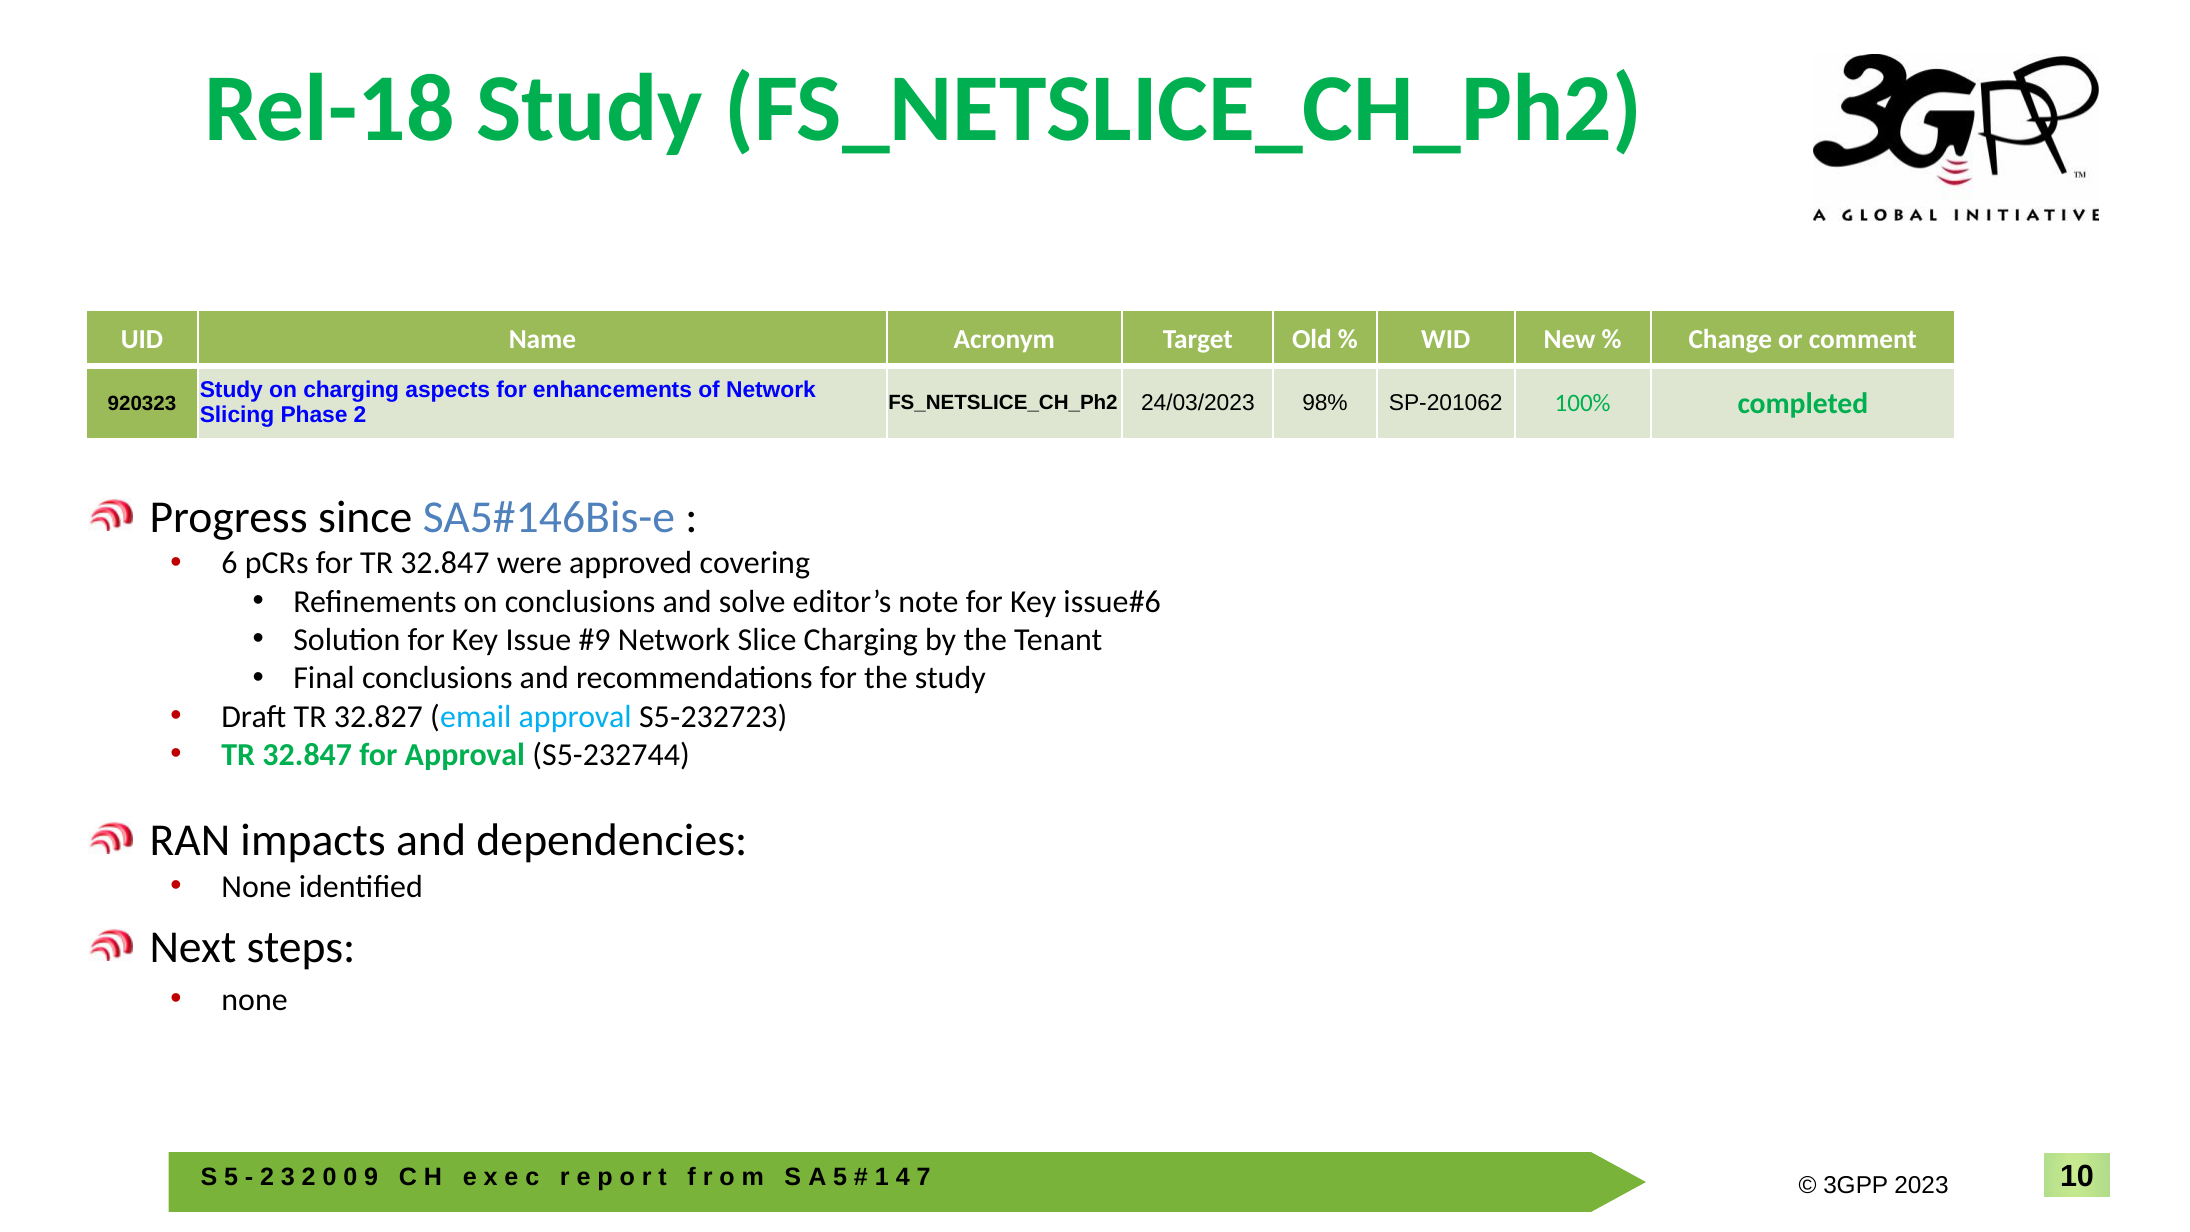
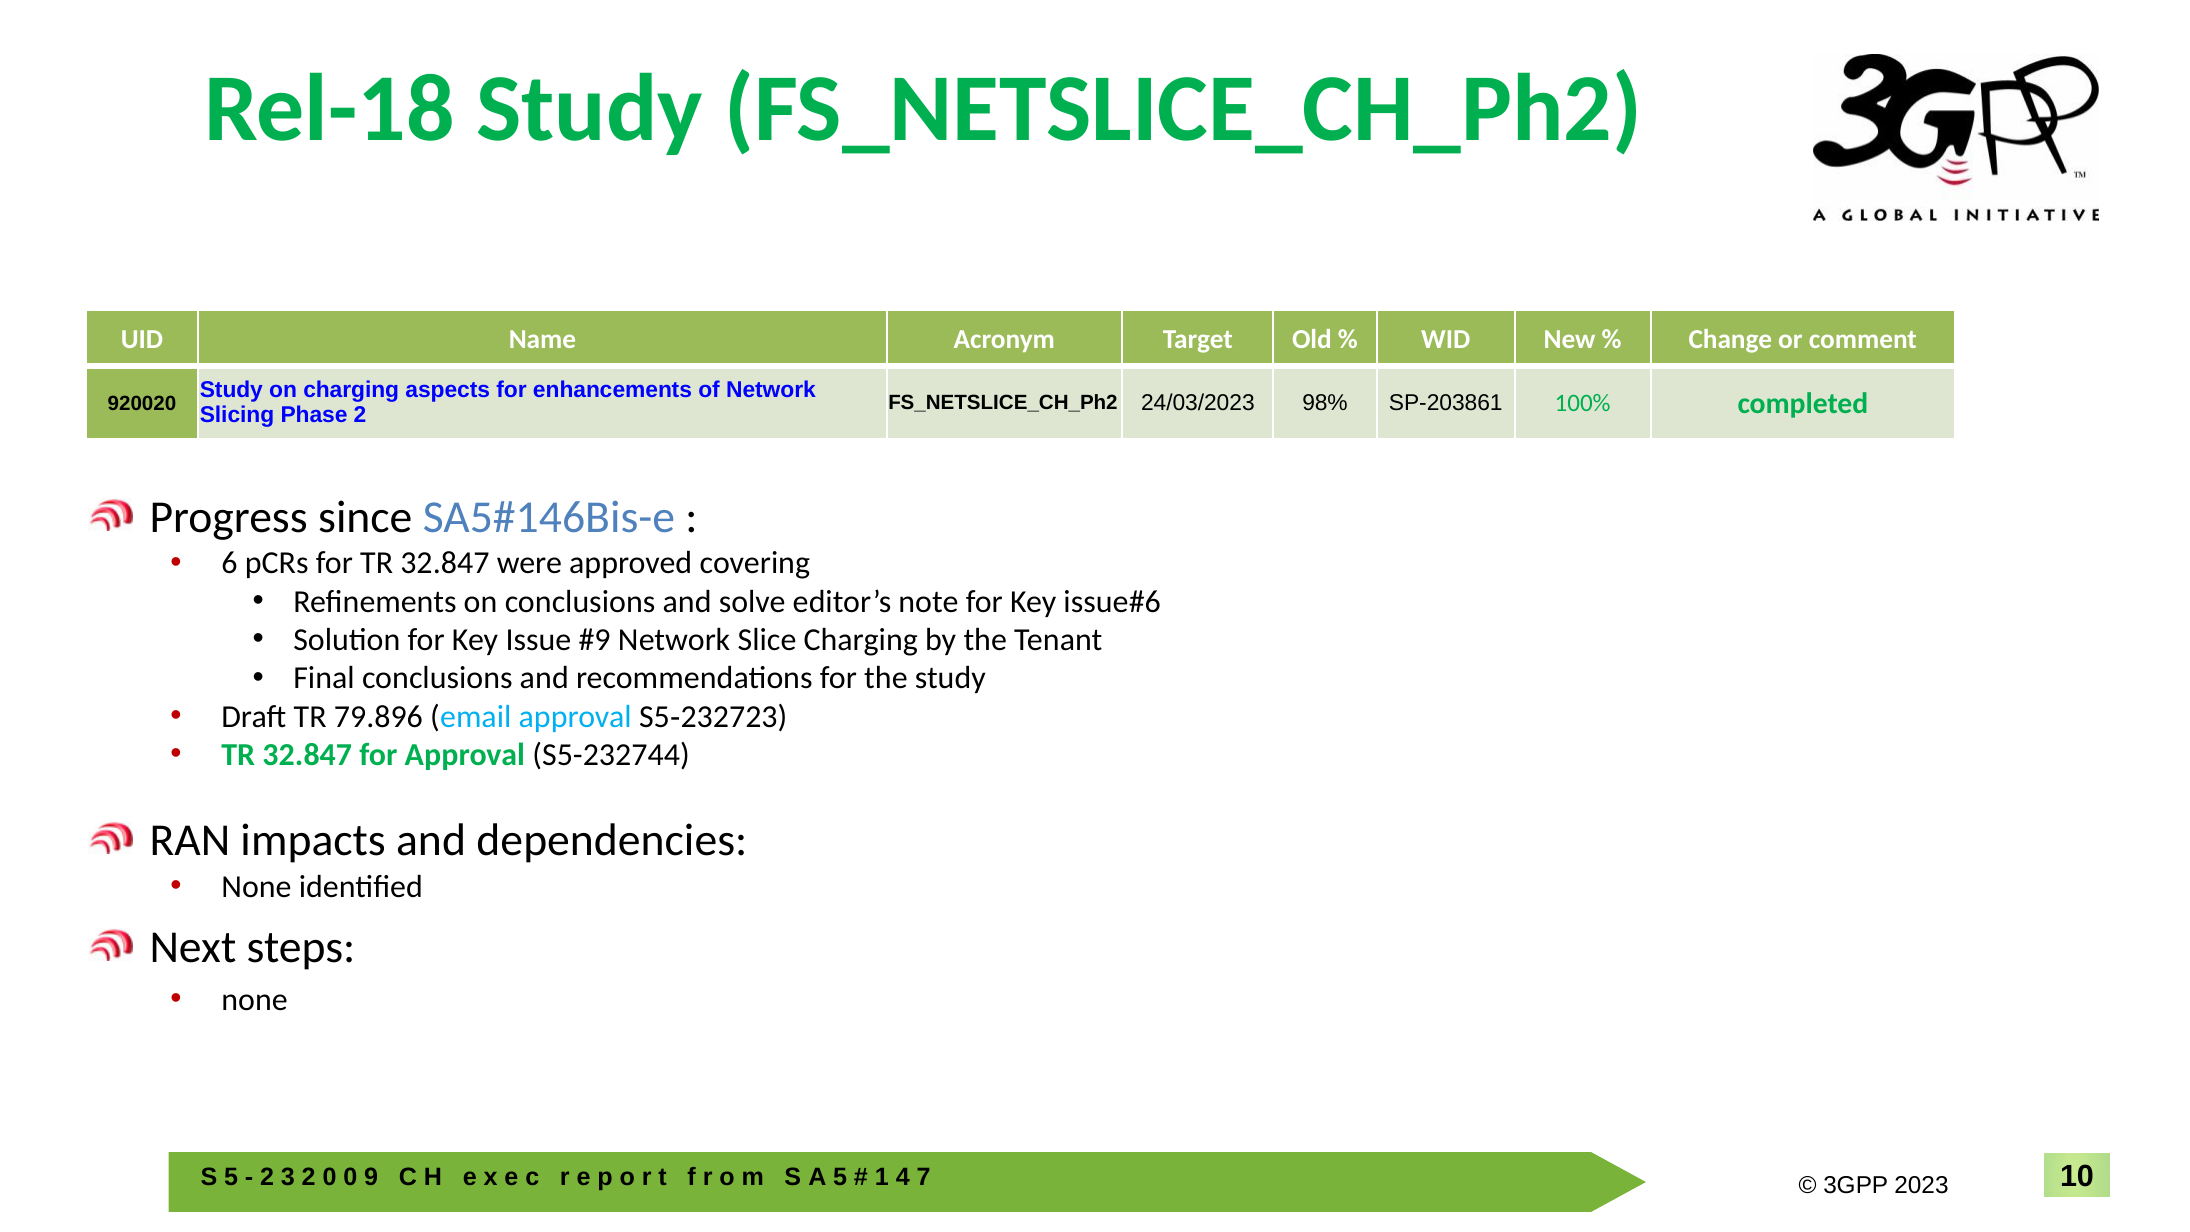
SP-201062: SP-201062 -> SP-203861 (1446, 403)
920323: 920323 -> 920020 (142, 403)
32.827: 32.827 -> 79.896 (378, 717)
